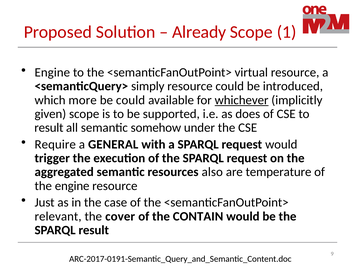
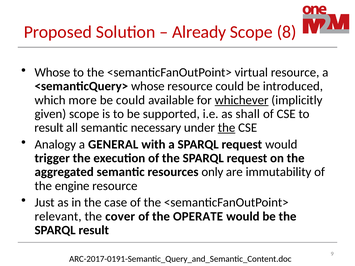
1: 1 -> 8 (287, 32)
Engine: Engine -> Whose (52, 72)
<semanticQuery> simply: simply -> whose (148, 86)
does: does -> shall (248, 114)
somehow: somehow -> necessary (156, 128)
the underline: none -> present (227, 128)
Require: Require -> Analogy (55, 144)
also: also -> only (212, 172)
temperature: temperature -> immutability (278, 172)
CONTAIN: CONTAIN -> OPERATE (198, 216)
